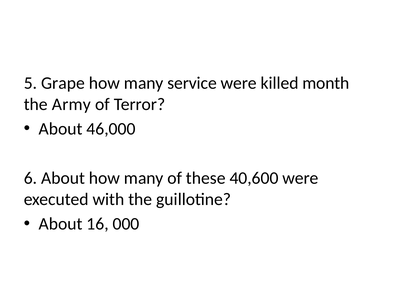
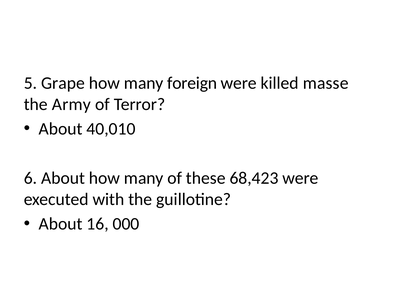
service: service -> foreign (192, 83)
month: month -> masse (326, 83)
46,000: 46,000 -> 40,010 (111, 129)
40,600: 40,600 -> 68,423 (254, 178)
